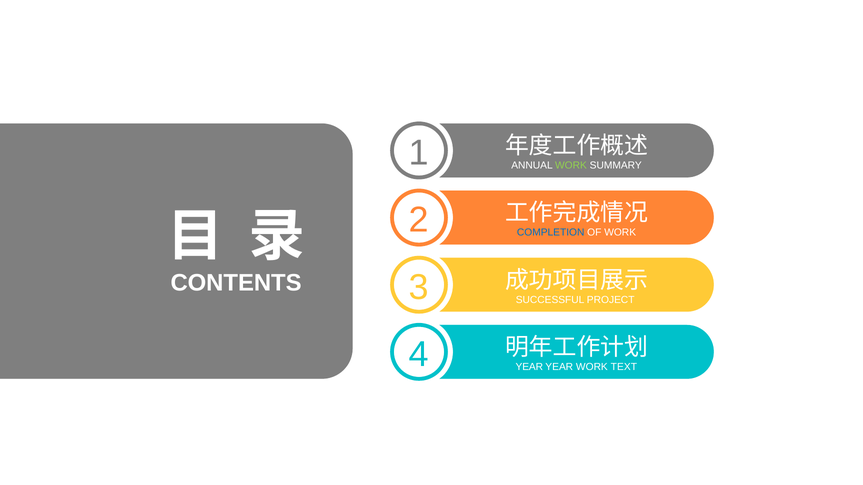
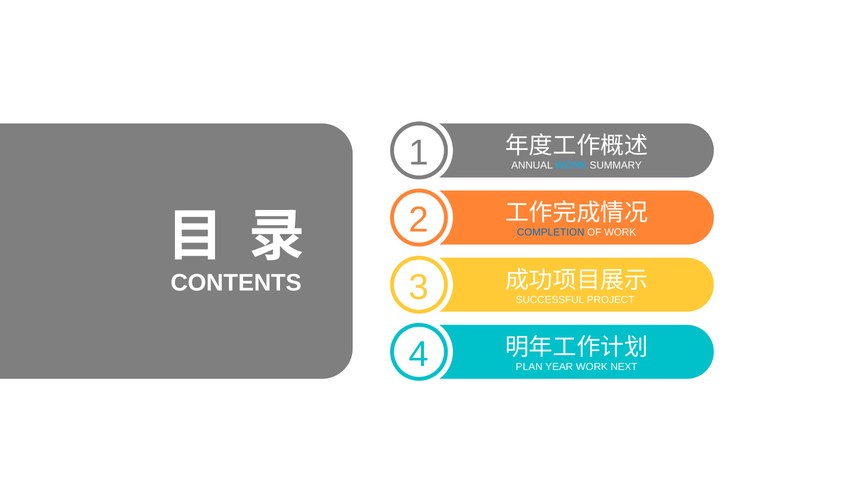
WORK colour: light green -> light blue (571, 166)
YEAR: YEAR -> PLAN (529, 367)
TEXT: TEXT -> NEXT (624, 367)
